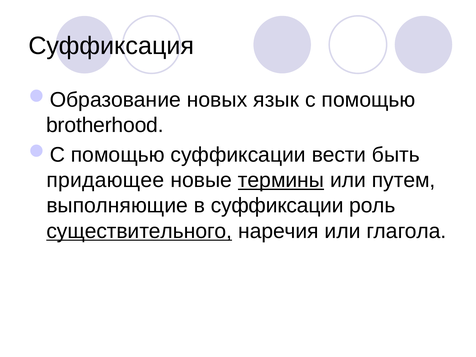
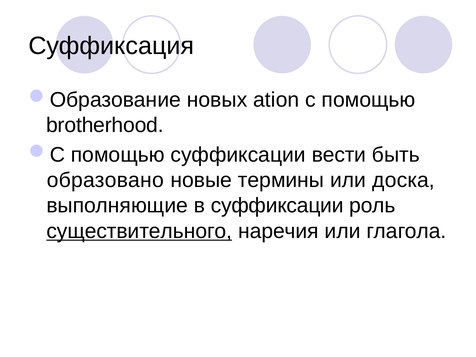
язык: язык -> ation (276, 100)
придающее: придающее -> образовано (105, 180)
термины underline: present -> none (281, 180)
путем: путем -> доска (404, 180)
